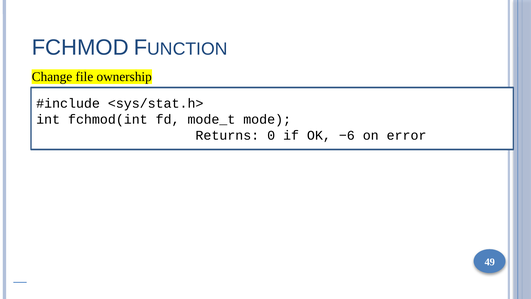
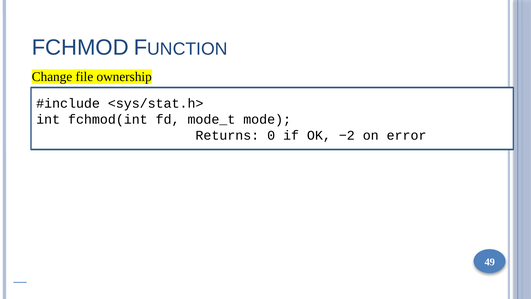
−6: −6 -> −2 (347, 135)
